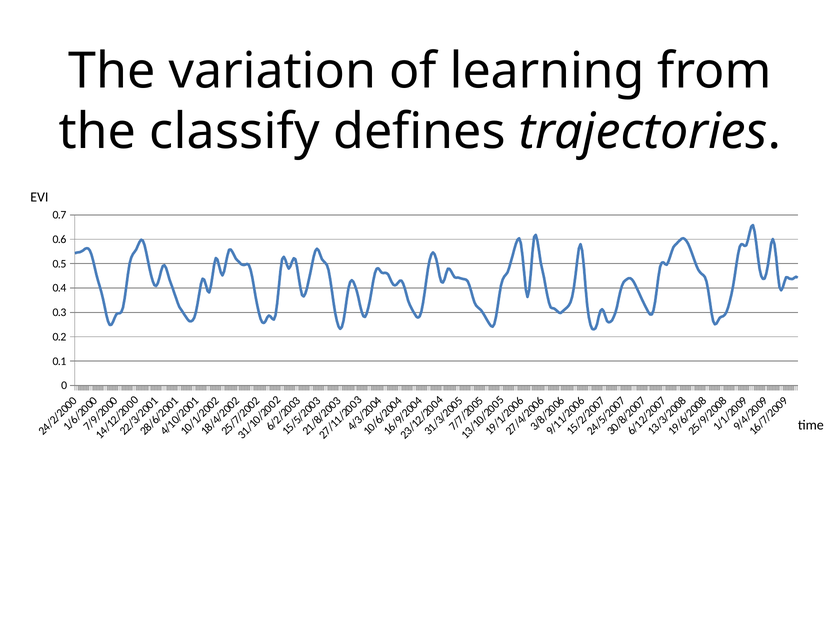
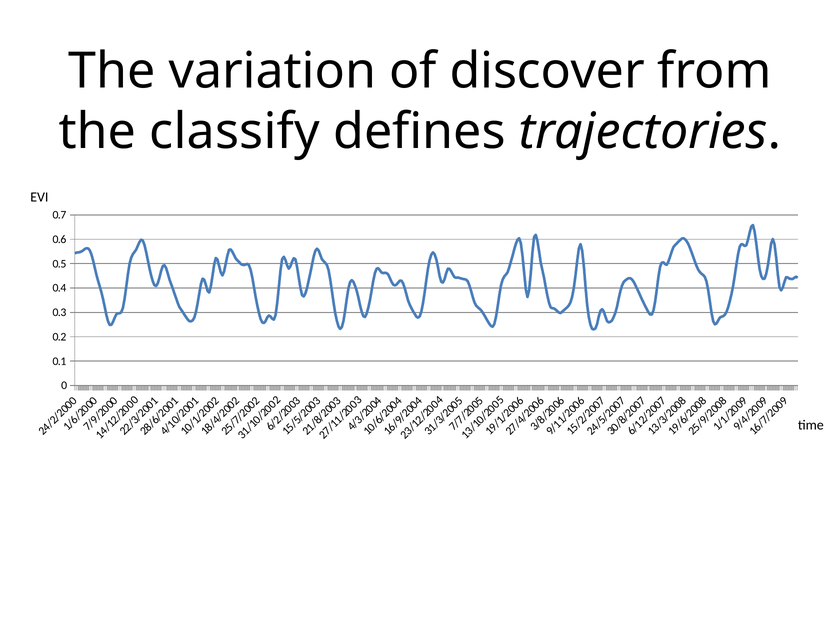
learning: learning -> discover (547, 71)
